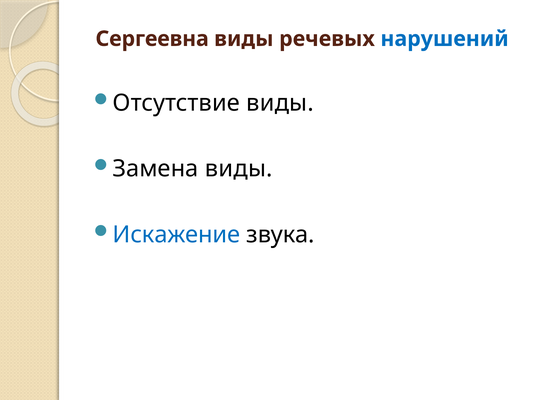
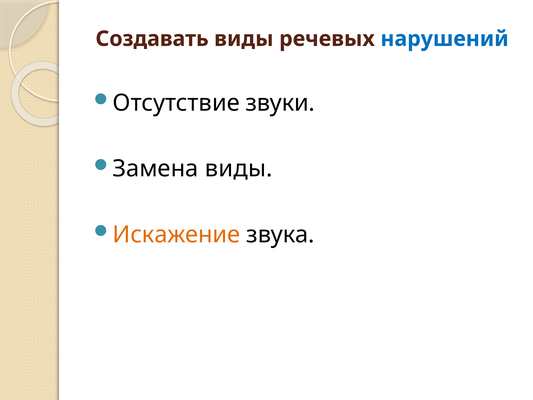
Сергеевна: Сергеевна -> Создавать (152, 39)
Отсутствие виды: виды -> звуки (280, 103)
Искажение colour: blue -> orange (176, 234)
